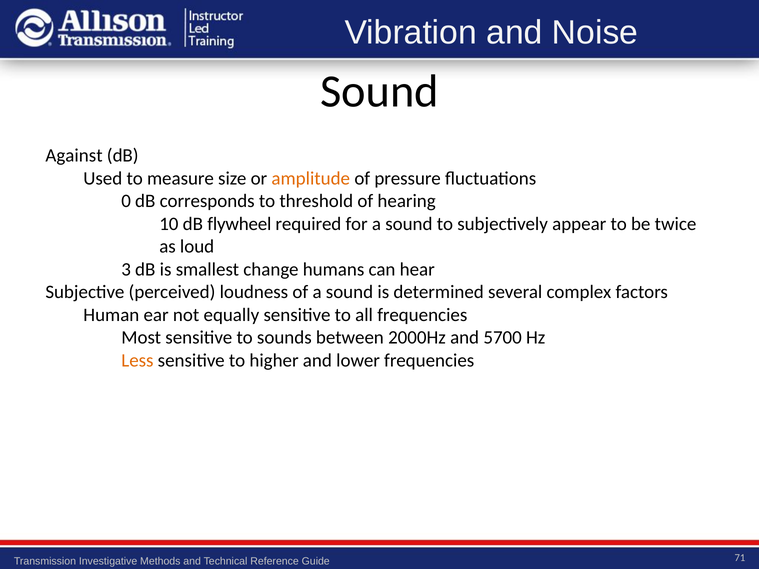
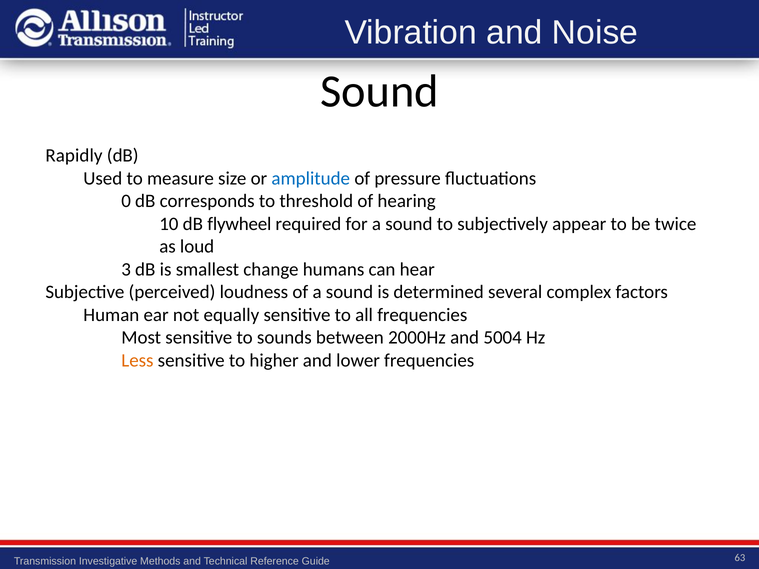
Against: Against -> Rapidly (74, 156)
amplitude colour: orange -> blue (311, 178)
5700: 5700 -> 5004 (503, 338)
71: 71 -> 63 (740, 558)
